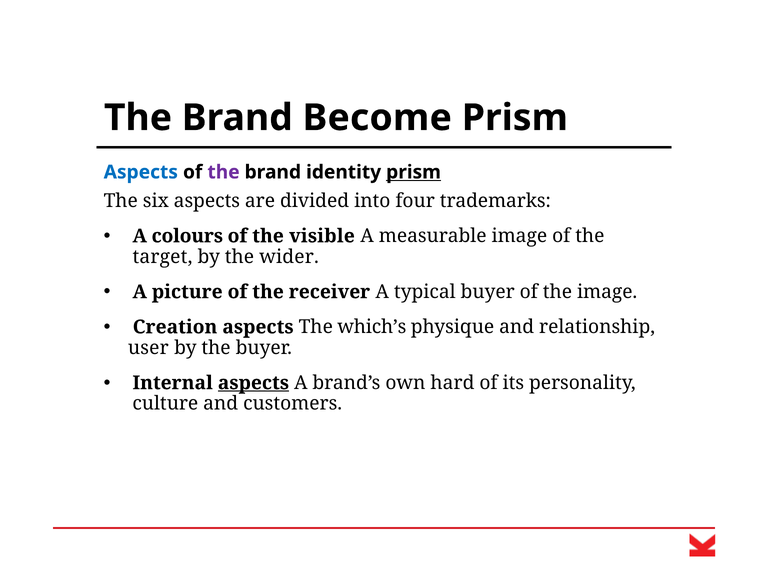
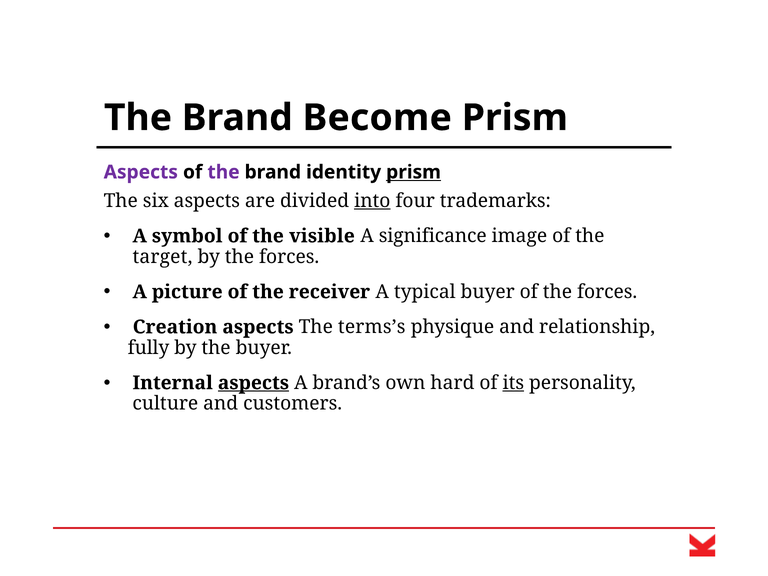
Aspects colour: blue -> purple (141, 172)
into underline: none -> present (372, 201)
colours: colours -> symbol (187, 236)
measurable: measurable -> significance (433, 236)
by the wider: wider -> forces (289, 257)
of the image: image -> forces (607, 292)
which’s: which’s -> terms’s (372, 327)
user: user -> fully (149, 348)
its underline: none -> present (513, 383)
